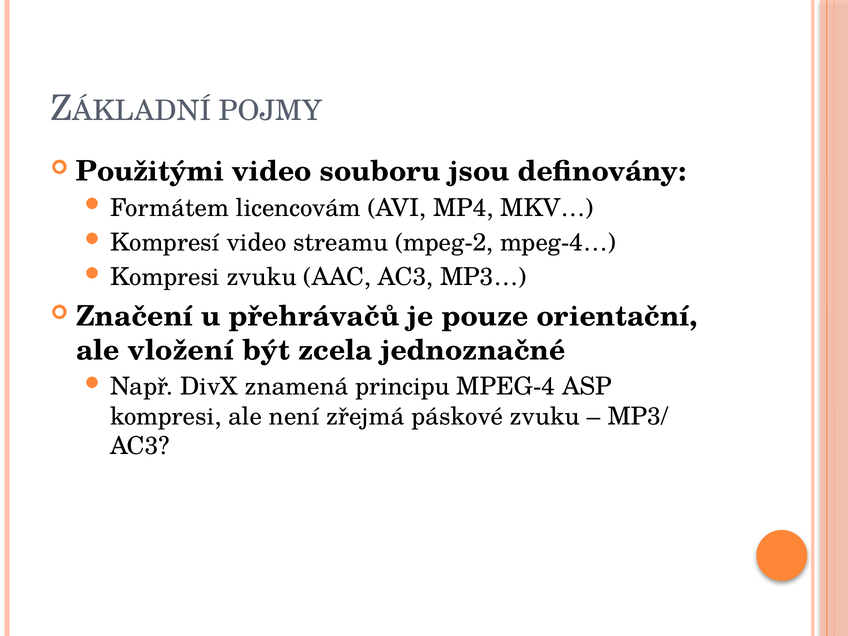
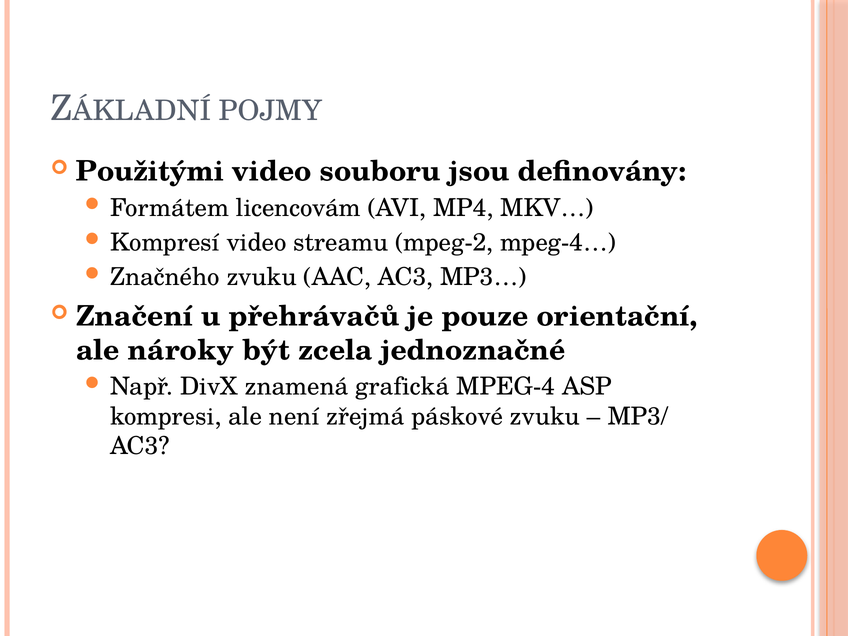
Kompresi: Kompresi -> Značného (165, 277)
vložení: vložení -> nároky (181, 350)
principu: principu -> grafická (402, 387)
